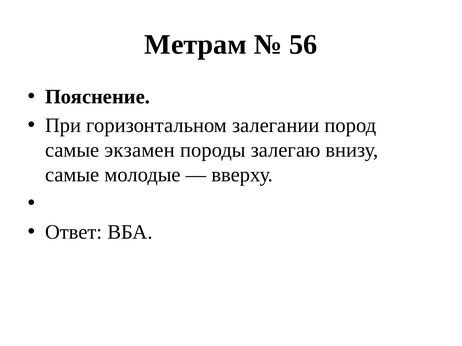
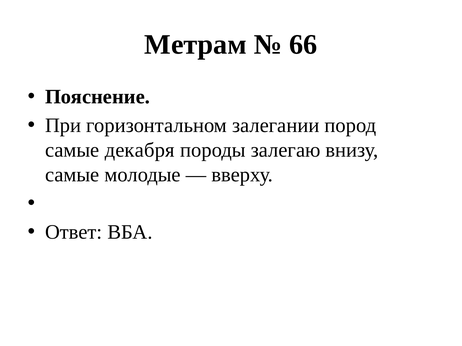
56: 56 -> 66 (303, 45)
экзамен: экзамен -> декабря (140, 150)
